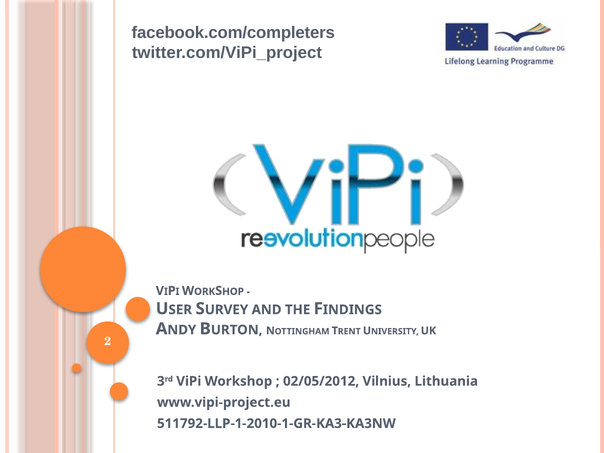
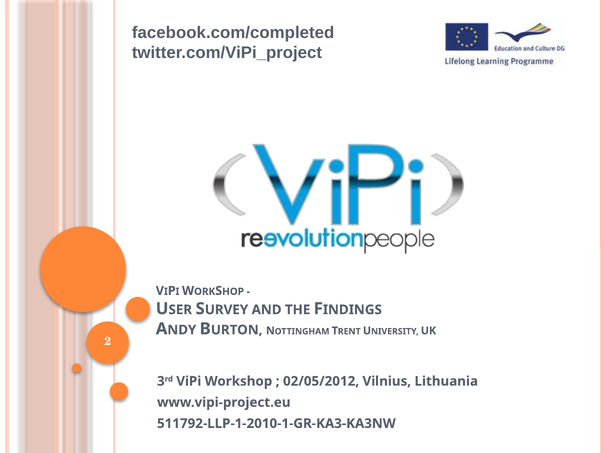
facebook.com/completers: facebook.com/completers -> facebook.com/completed (233, 33)
